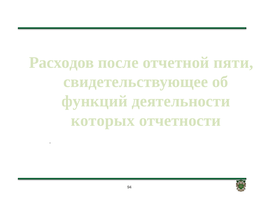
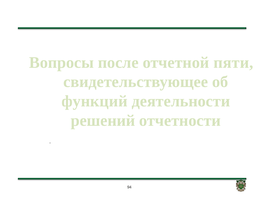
Расходов: Расходов -> Вопросы (61, 63)
которых: которых -> решений (103, 121)
